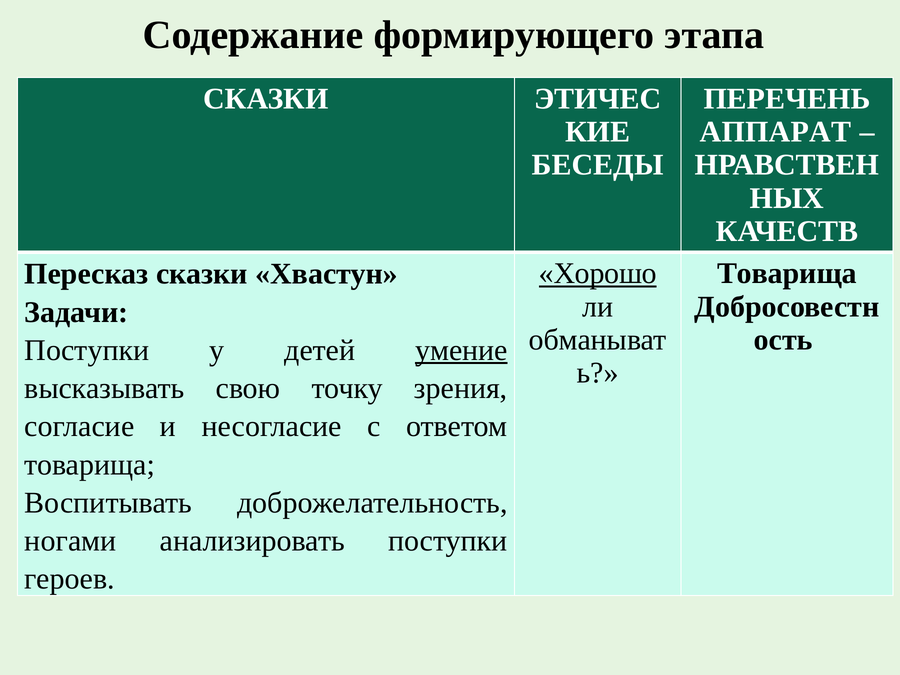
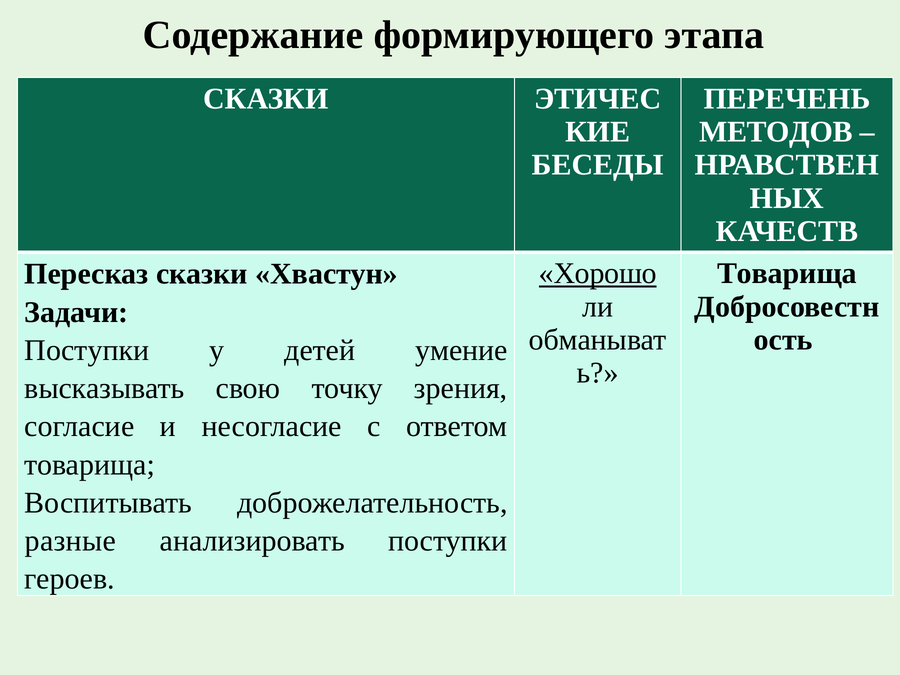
АППАРАТ: АППАРАТ -> МЕТОДОВ (776, 132)
умение underline: present -> none (461, 350)
ногами: ногами -> разные (70, 541)
